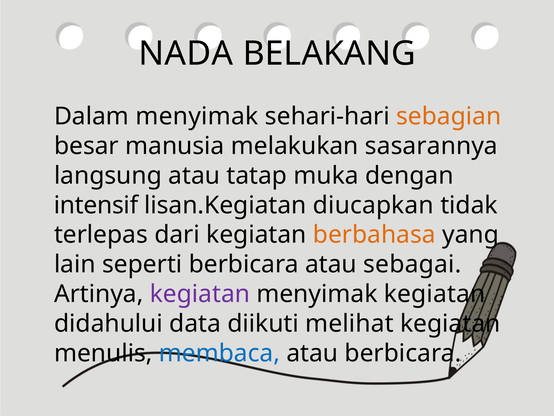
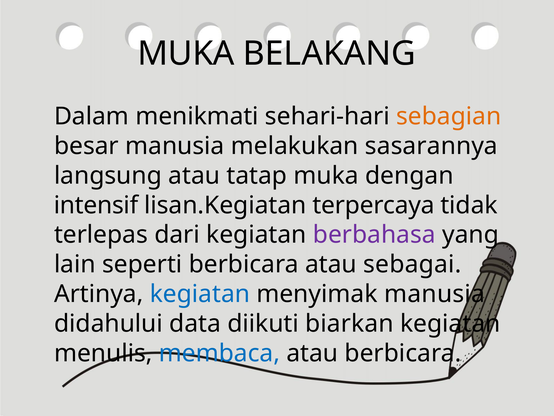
NADA: NADA -> MUKA (186, 54)
Dalam menyimak: menyimak -> menikmati (197, 116)
diucapkan: diucapkan -> terpercaya (374, 205)
berbahasa colour: orange -> purple (374, 235)
kegiatan colour: purple -> blue (200, 294)
menyimak kegiatan: kegiatan -> manusia (435, 294)
melihat: melihat -> biarkan (349, 323)
